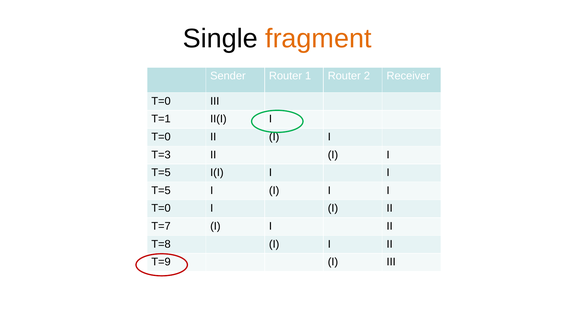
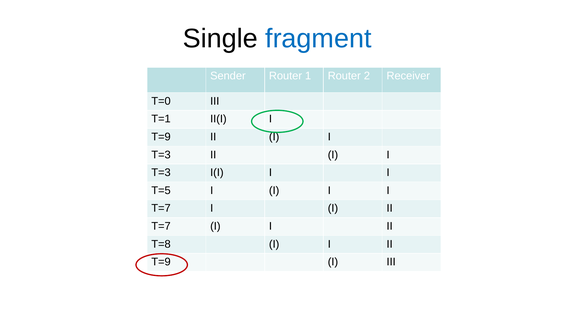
fragment colour: orange -> blue (318, 38)
T=0: T=0 -> T=9 (161, 137)
T=5: T=5 -> T=3 (161, 172)
T=0: T=0 -> T=7 (161, 208)
